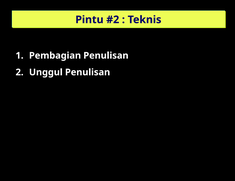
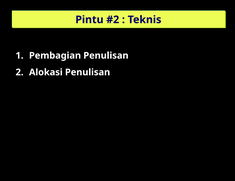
Unggul: Unggul -> Alokasi (46, 72)
